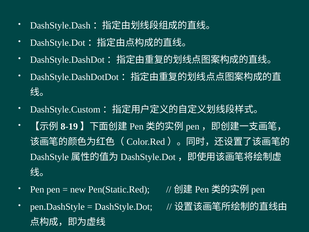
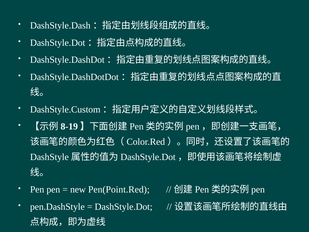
Pen(Static.Red: Pen(Static.Red -> Pen(Point.Red (119, 189)
